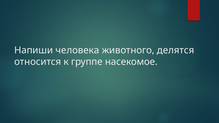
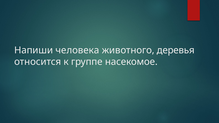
делятся: делятся -> деревья (176, 50)
